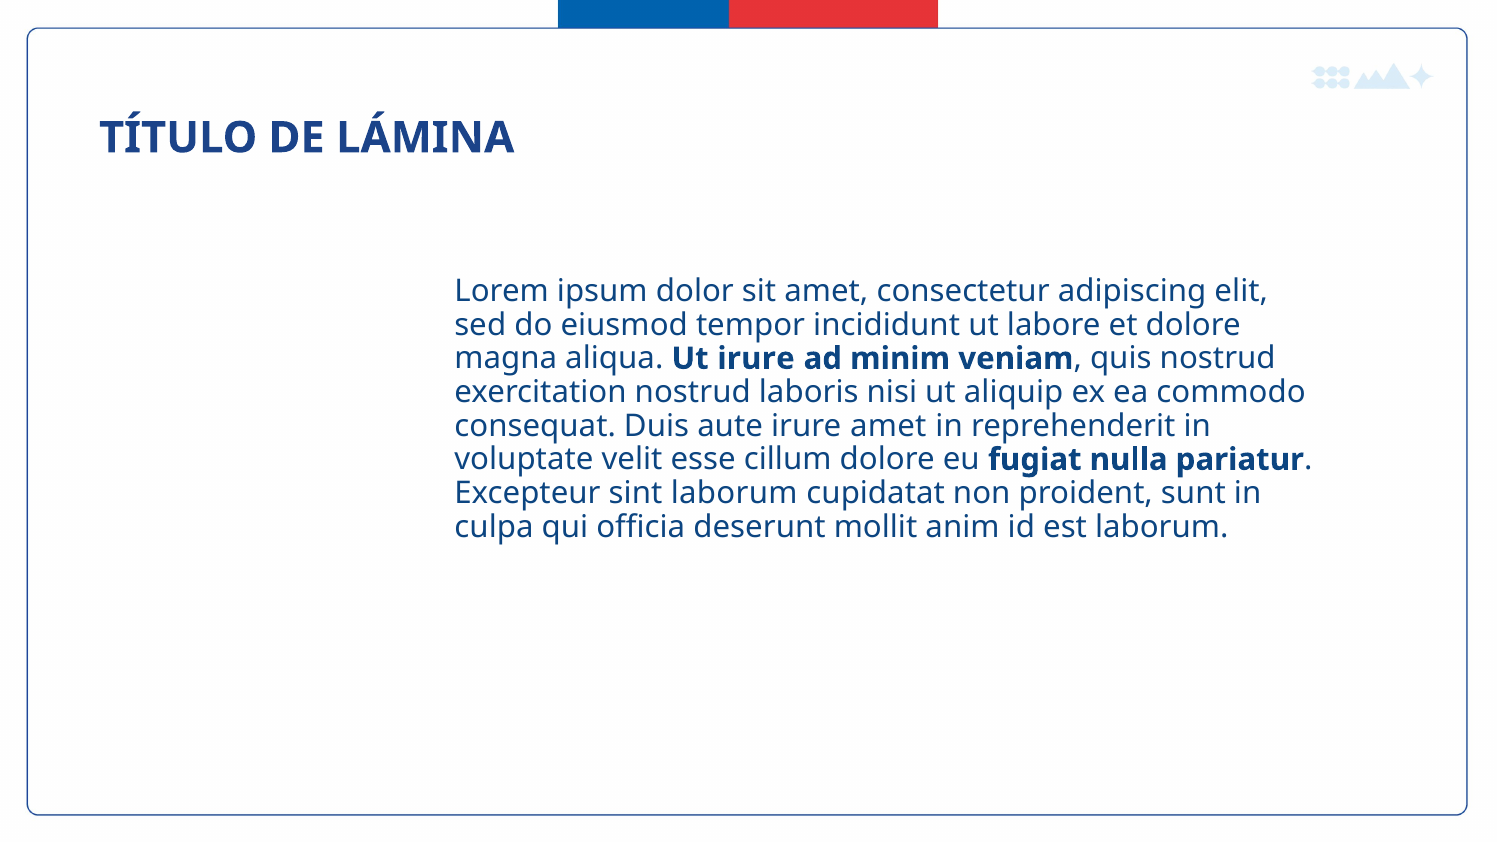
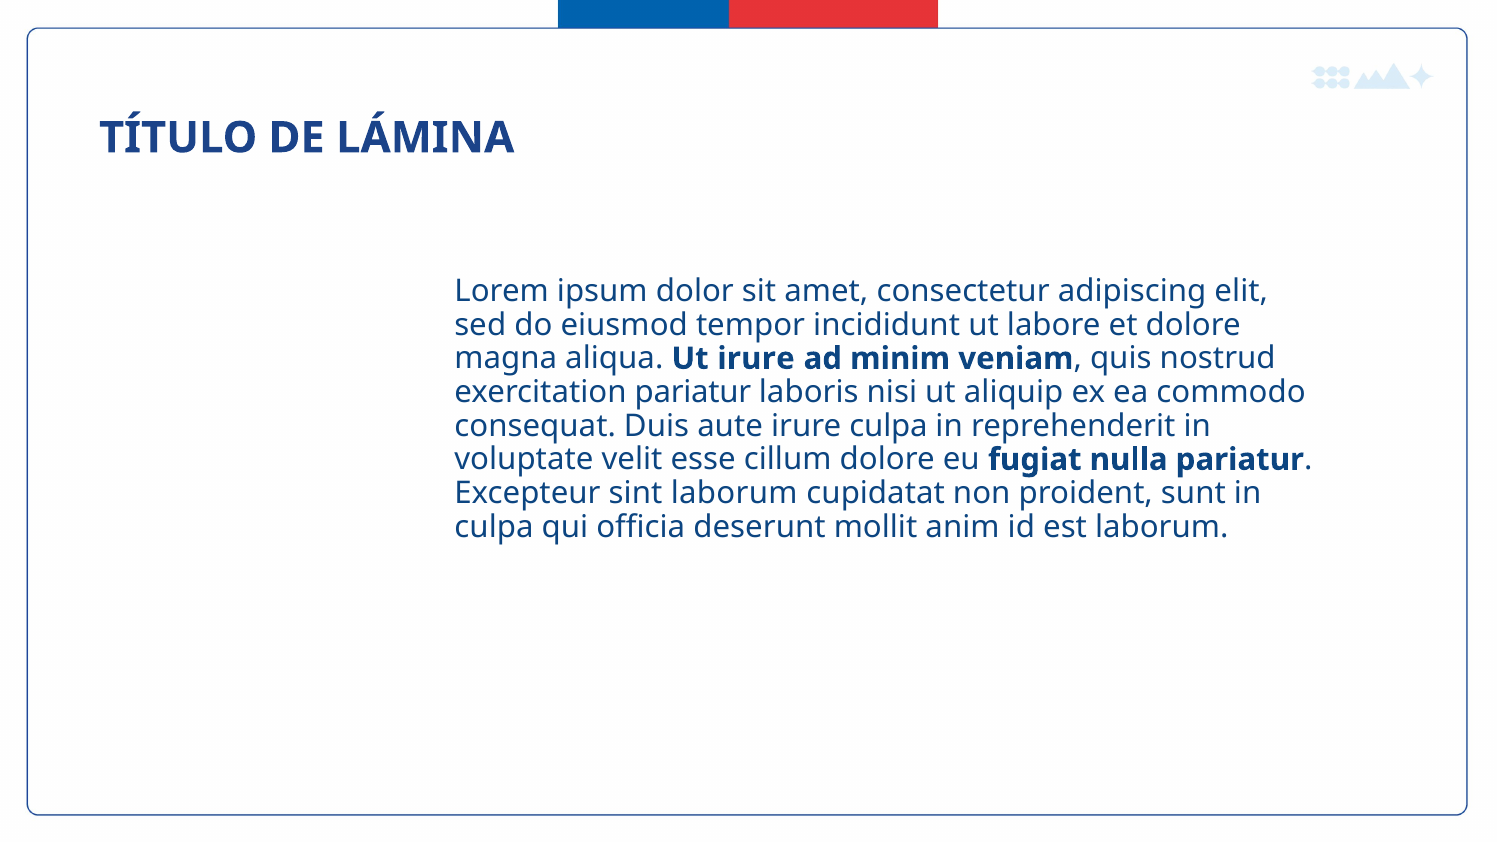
exercitation nostrud: nostrud -> pariatur (693, 392)
irure amet: amet -> culpa (889, 426)
